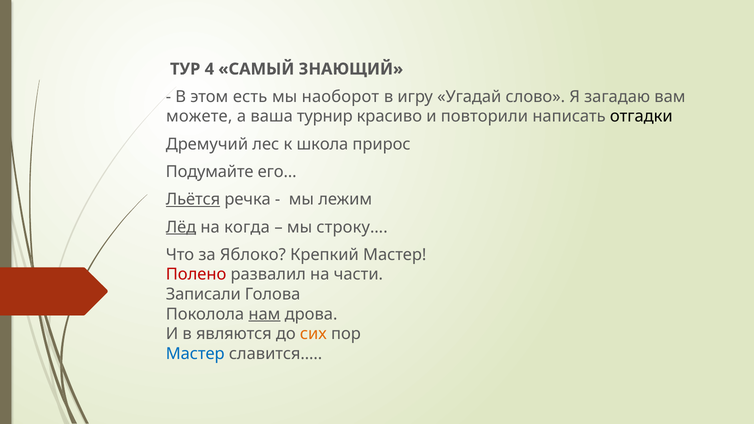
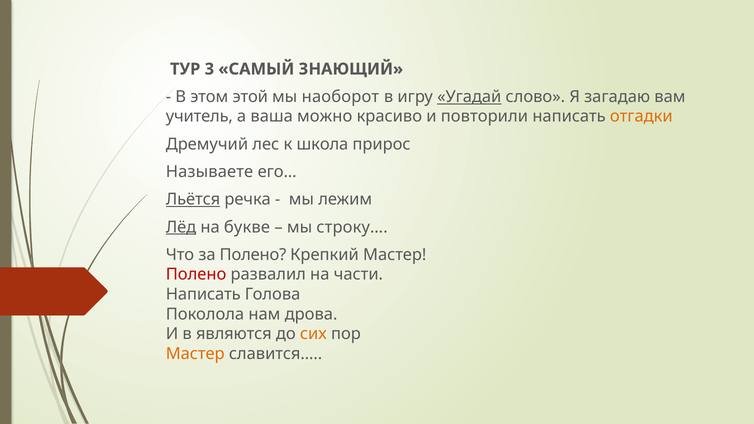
4: 4 -> 3 (209, 69)
есть: есть -> этой (250, 97)
Угадай underline: none -> present (469, 97)
можете: можете -> учитель (199, 117)
турнир: турнир -> можно (325, 117)
отгадки colour: black -> orange (641, 117)
Подумайте: Подумайте -> Называете (209, 172)
когда: когда -> букве (247, 227)
за Яблоко: Яблоко -> Полено (253, 255)
Записали: Записали -> Написать (203, 294)
нам underline: present -> none (264, 314)
Мастер colour: blue -> orange (195, 354)
